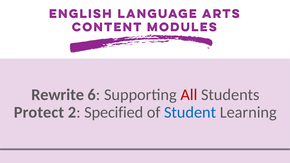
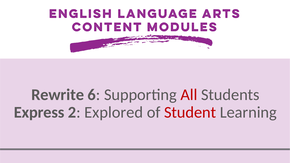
Protect: Protect -> Express (39, 112)
Specified: Specified -> Explored (114, 112)
Student colour: blue -> red (190, 112)
